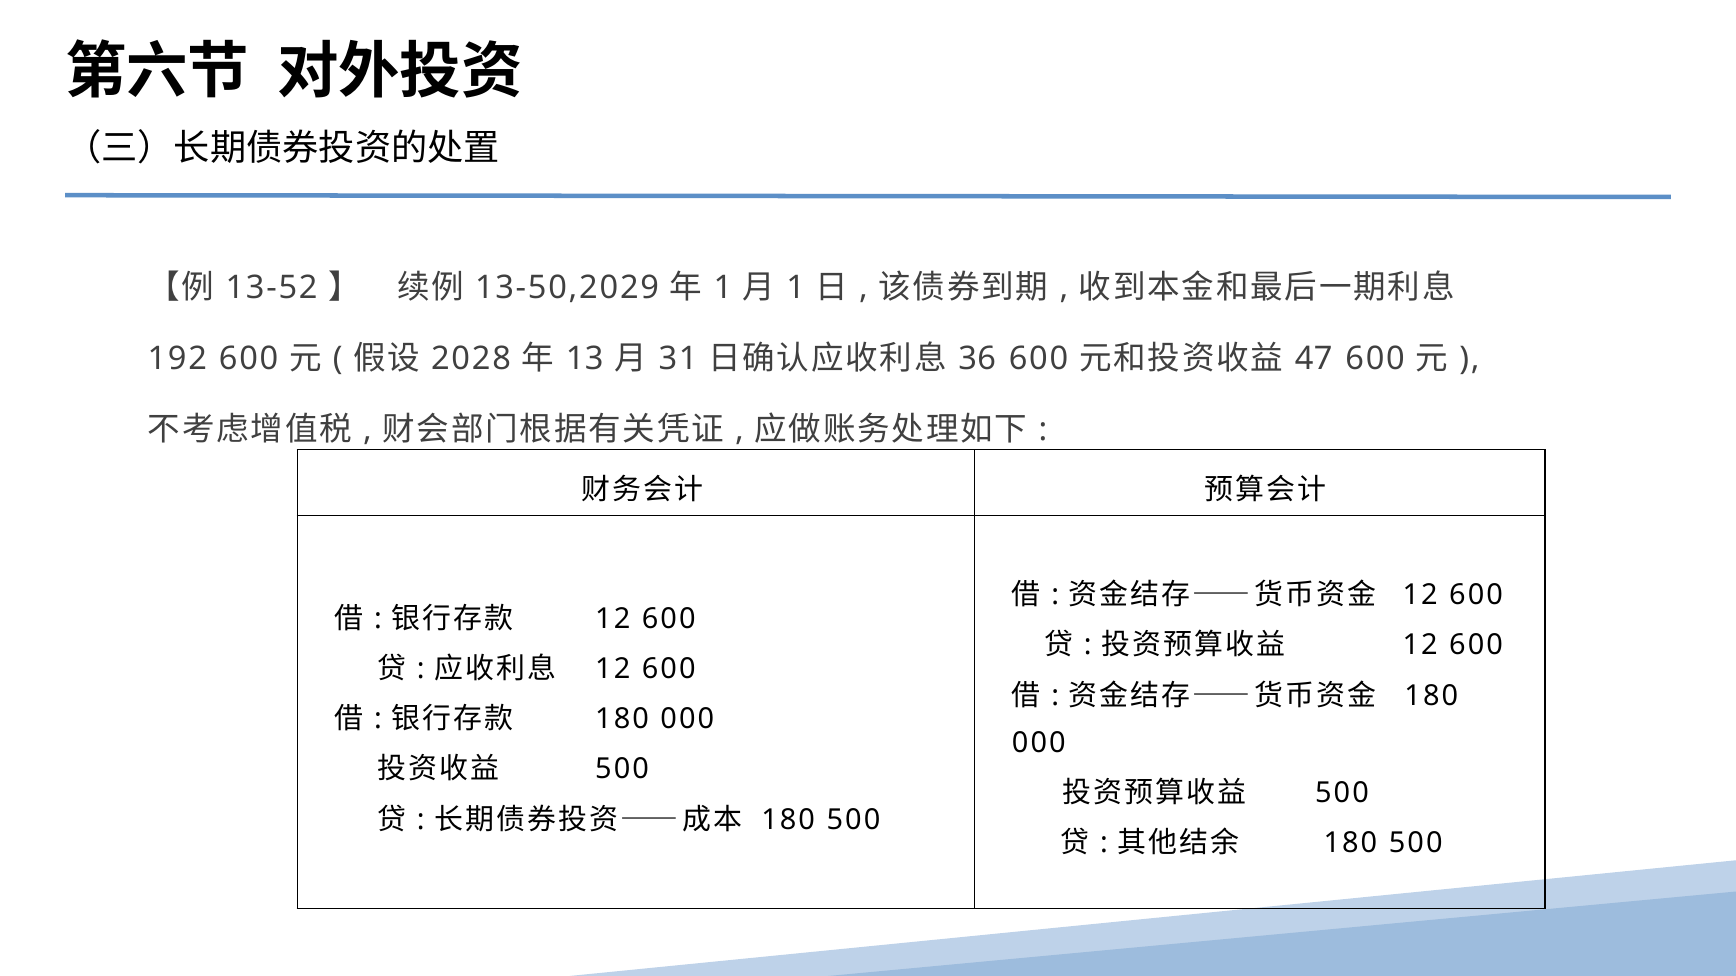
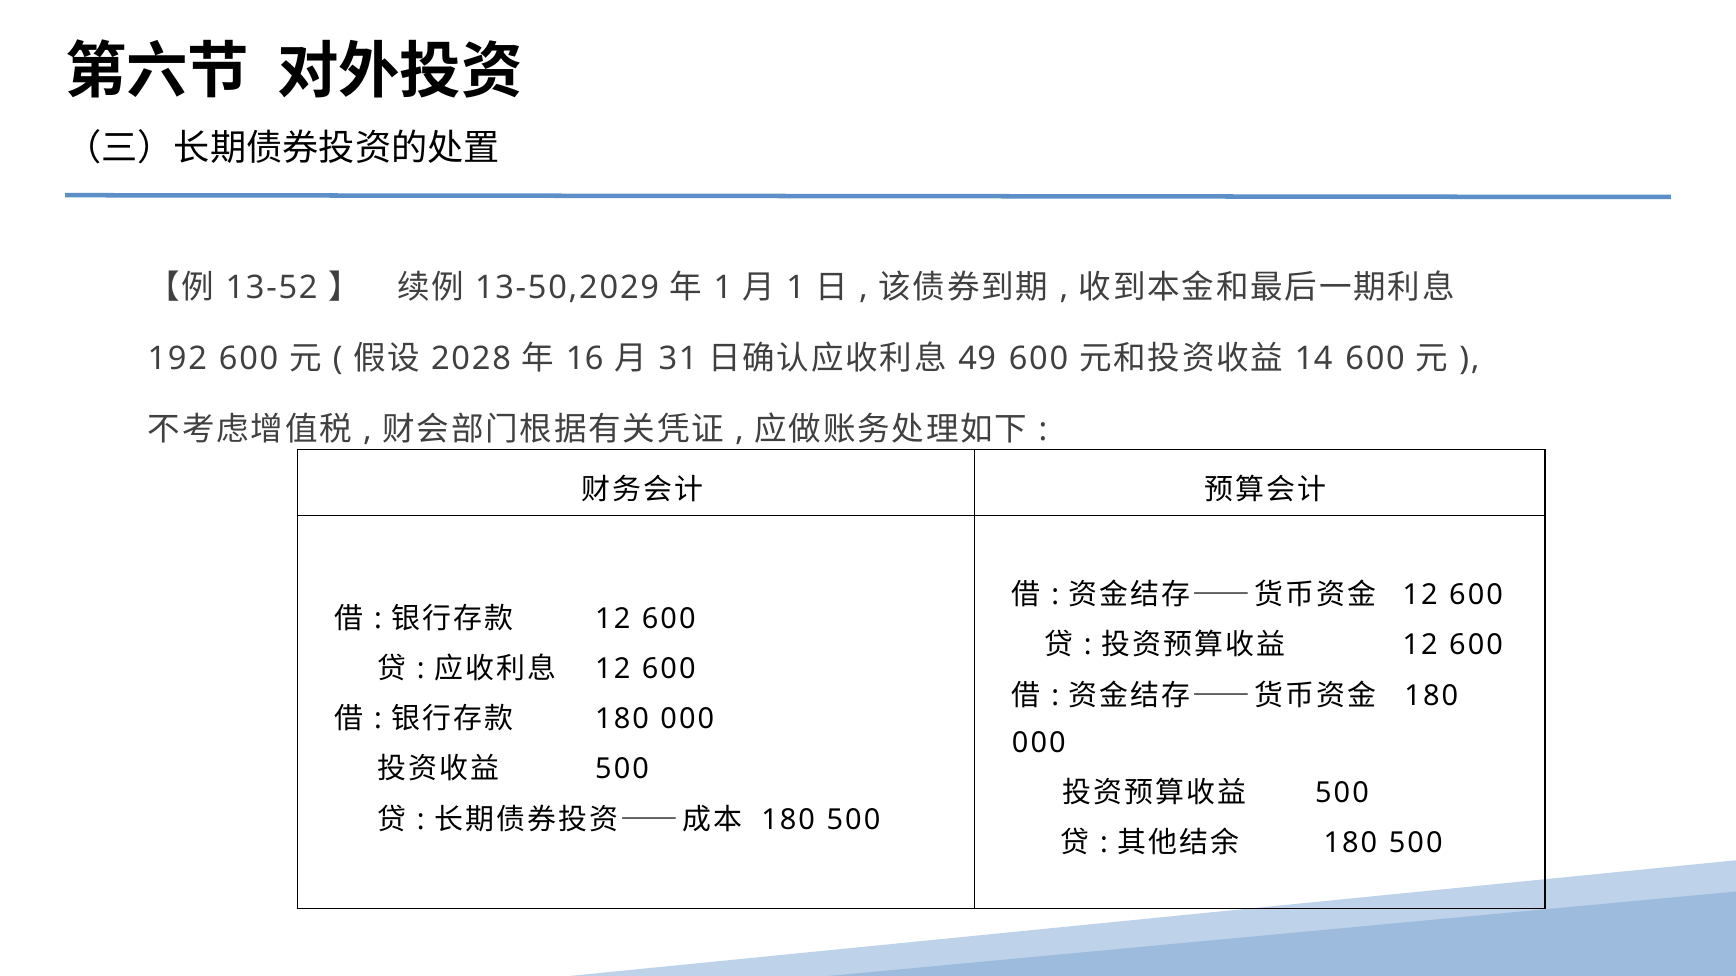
13: 13 -> 16 (585, 359)
36: 36 -> 49 (977, 359)
47: 47 -> 14 (1314, 359)
